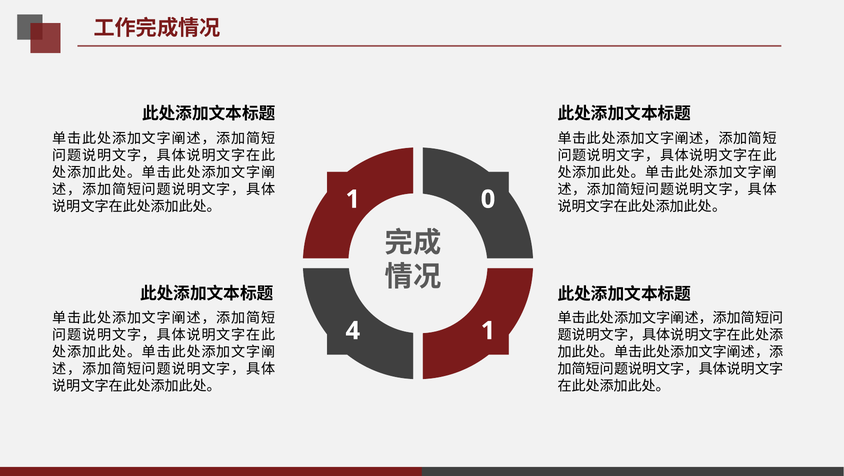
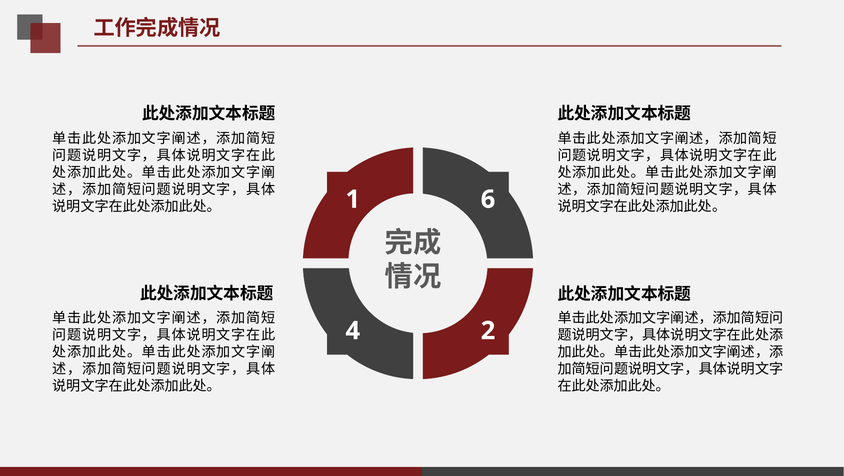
0: 0 -> 6 (488, 199)
4 1: 1 -> 2 (488, 331)
